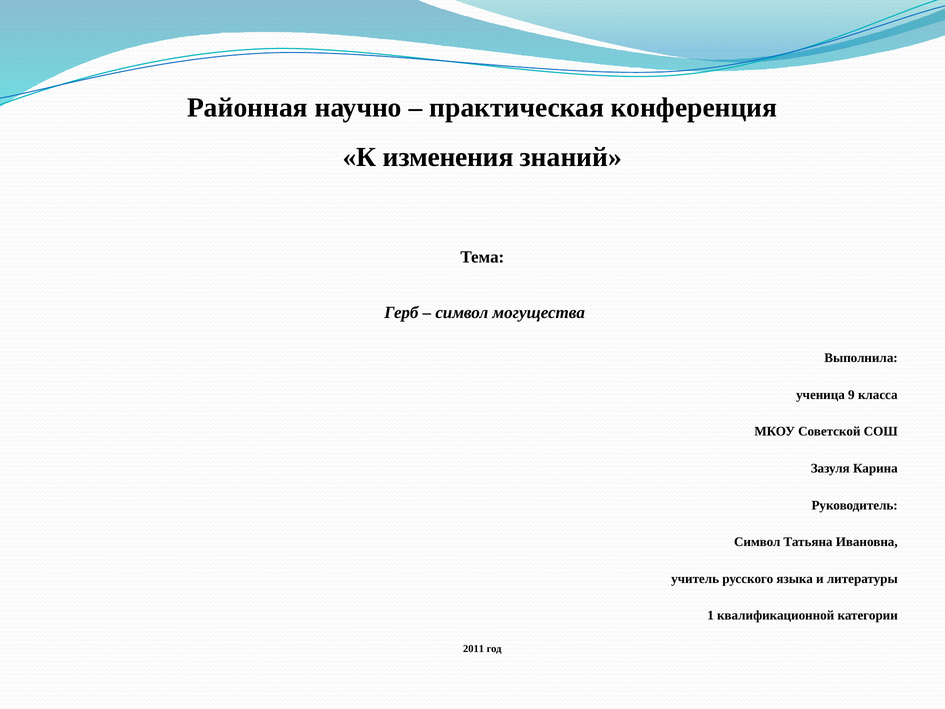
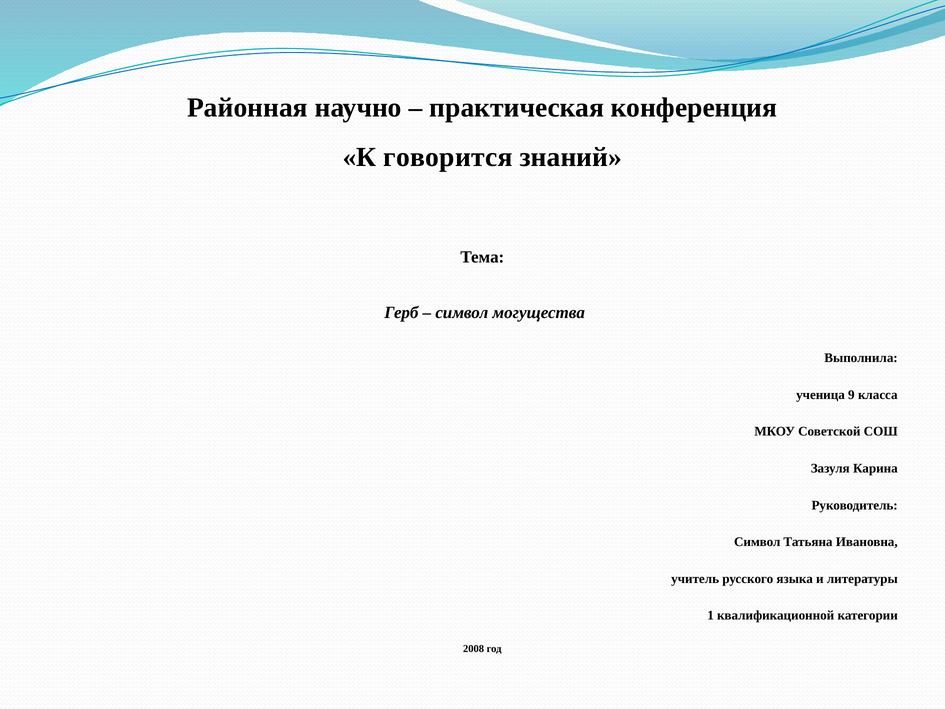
изменения: изменения -> говорится (448, 157)
2011: 2011 -> 2008 (474, 649)
